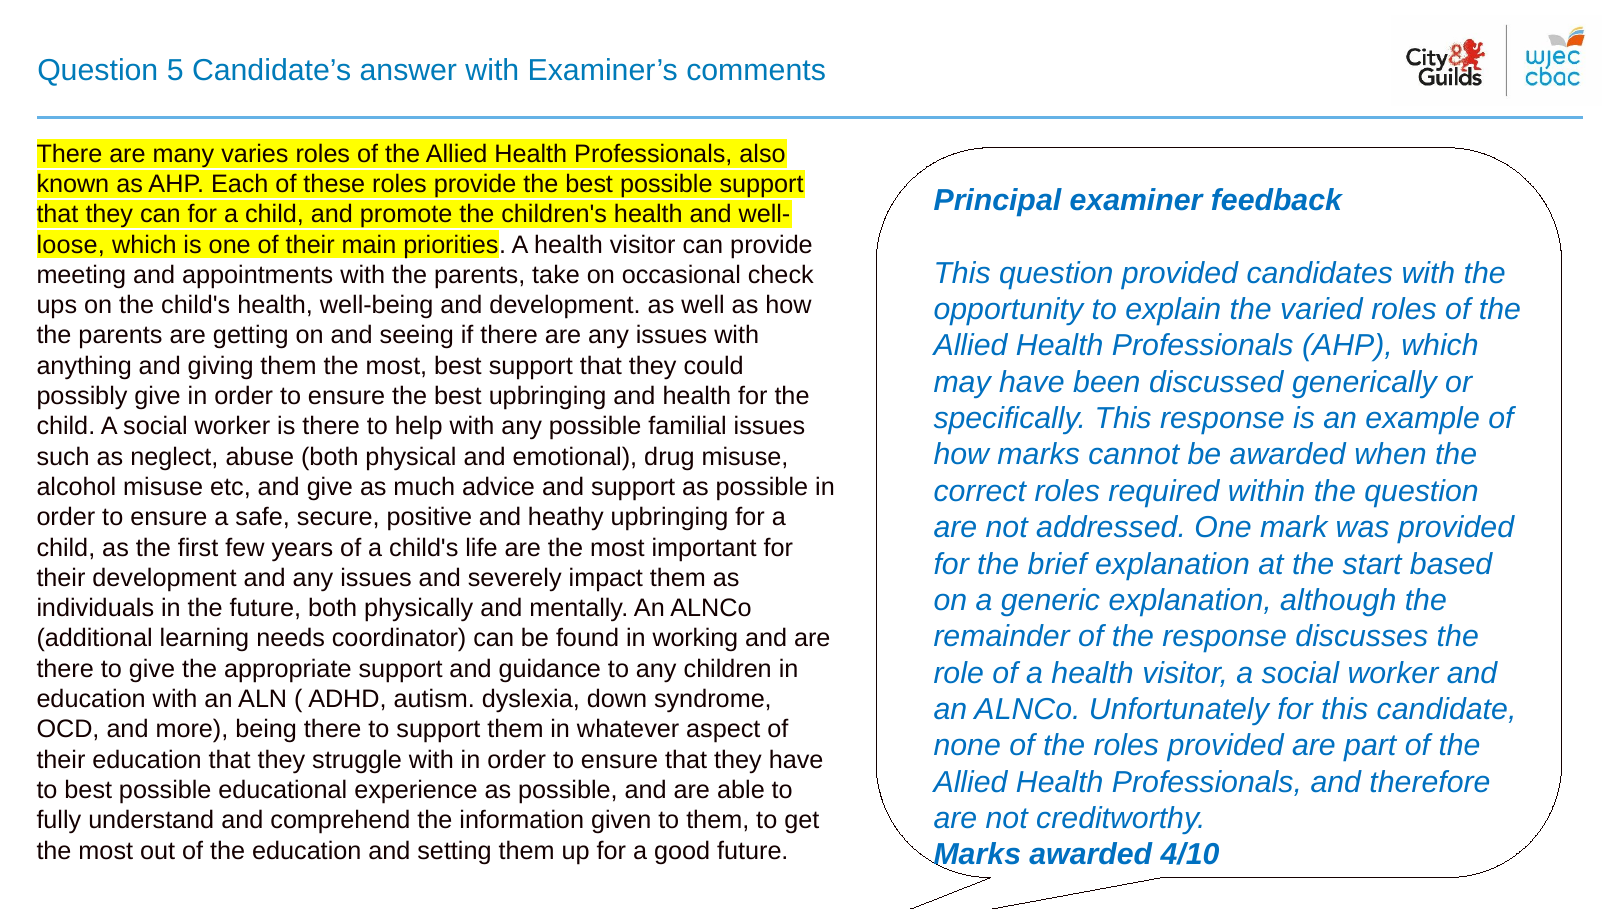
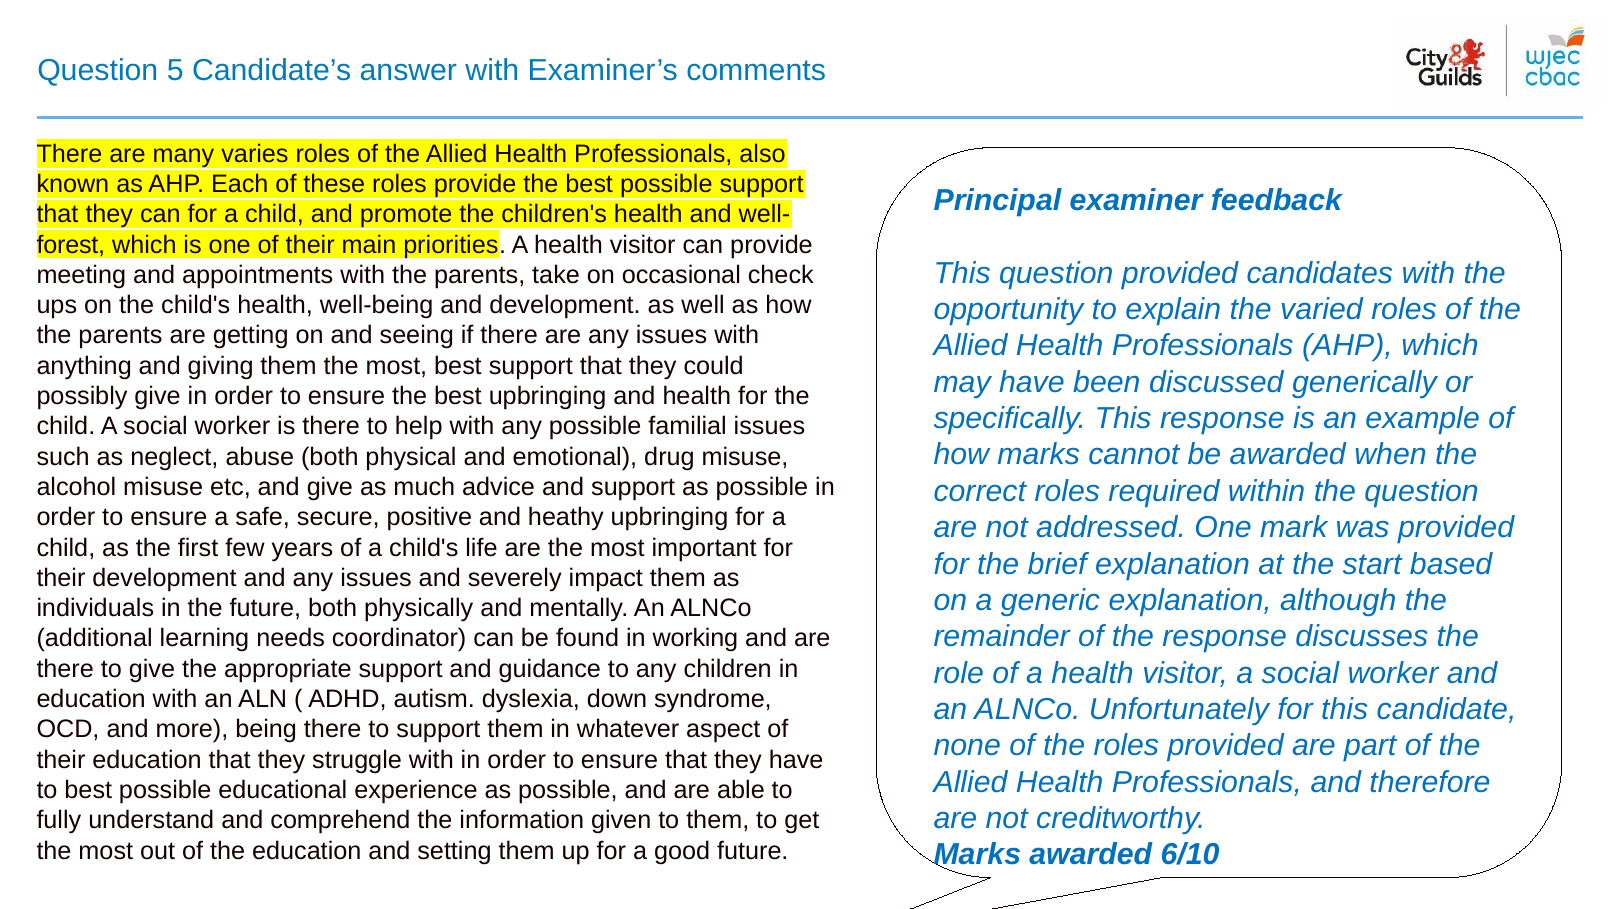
loose: loose -> forest (71, 245)
4/10: 4/10 -> 6/10 (1190, 854)
